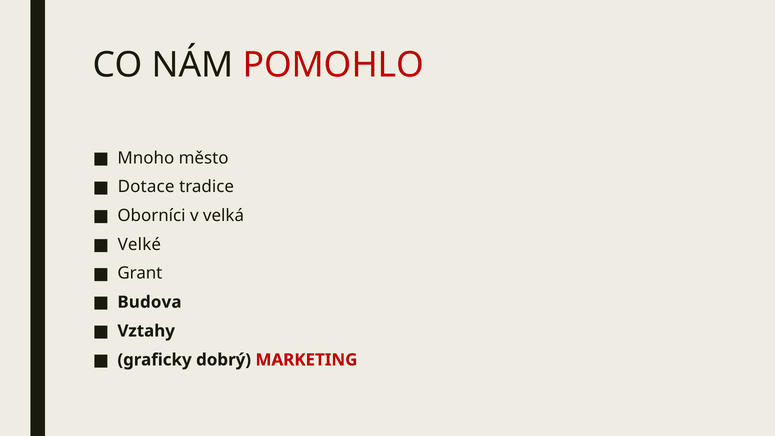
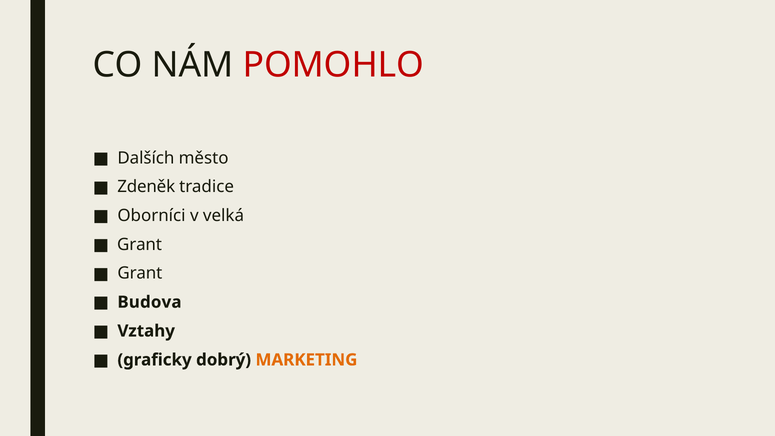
Mnoho: Mnoho -> Dalších (146, 158)
Dotace: Dotace -> Zdeněk (146, 187)
Velké: Velké -> Grant (140, 244)
MARKETING colour: red -> orange (306, 360)
